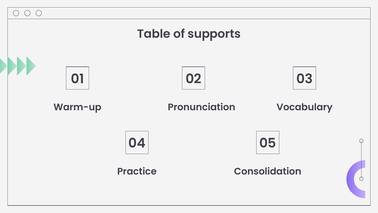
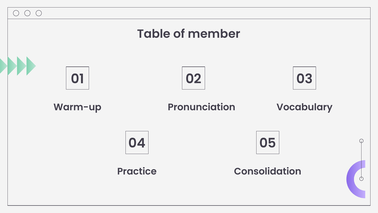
supports: supports -> member (214, 34)
